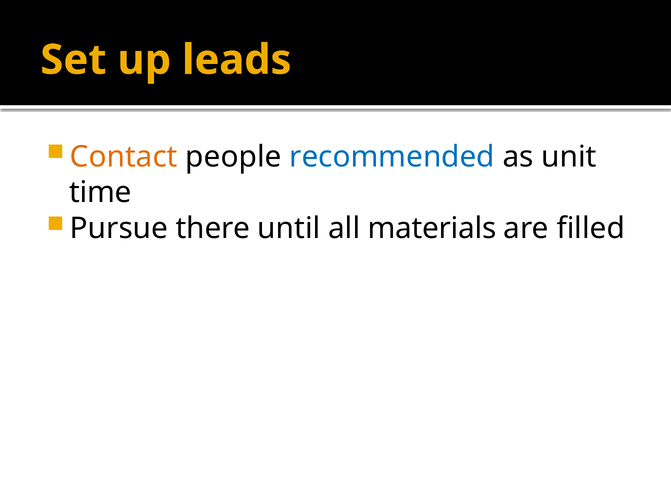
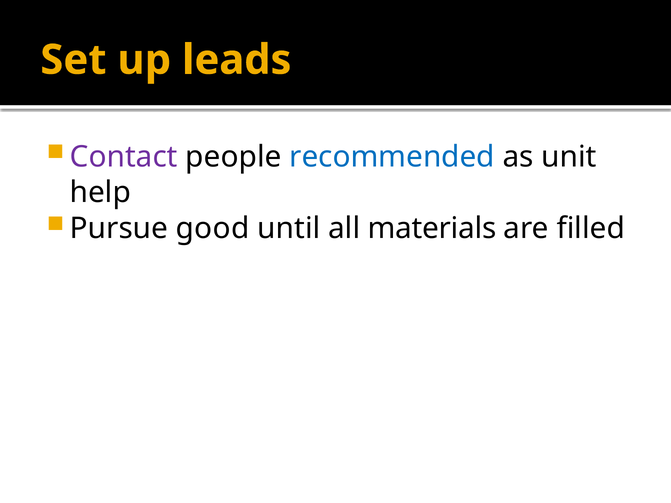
Contact colour: orange -> purple (124, 157)
time: time -> help (100, 193)
there: there -> good (213, 229)
